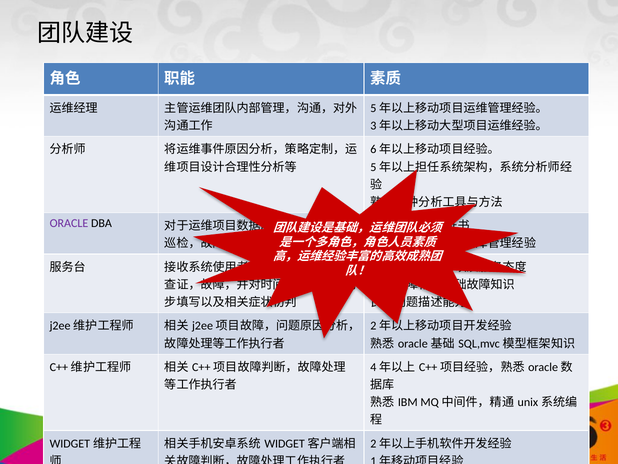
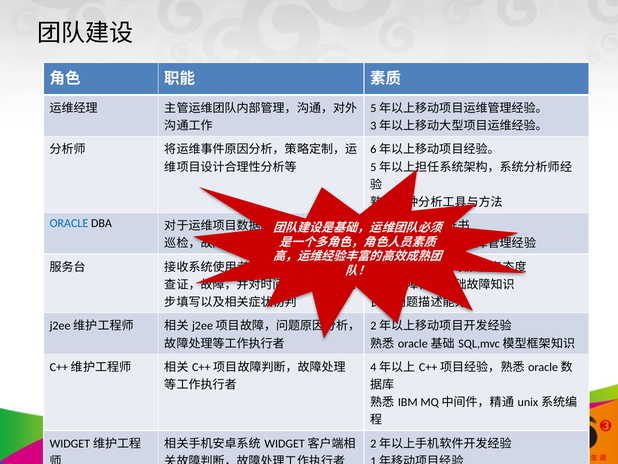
ORACLE colour: purple -> blue (69, 223)
